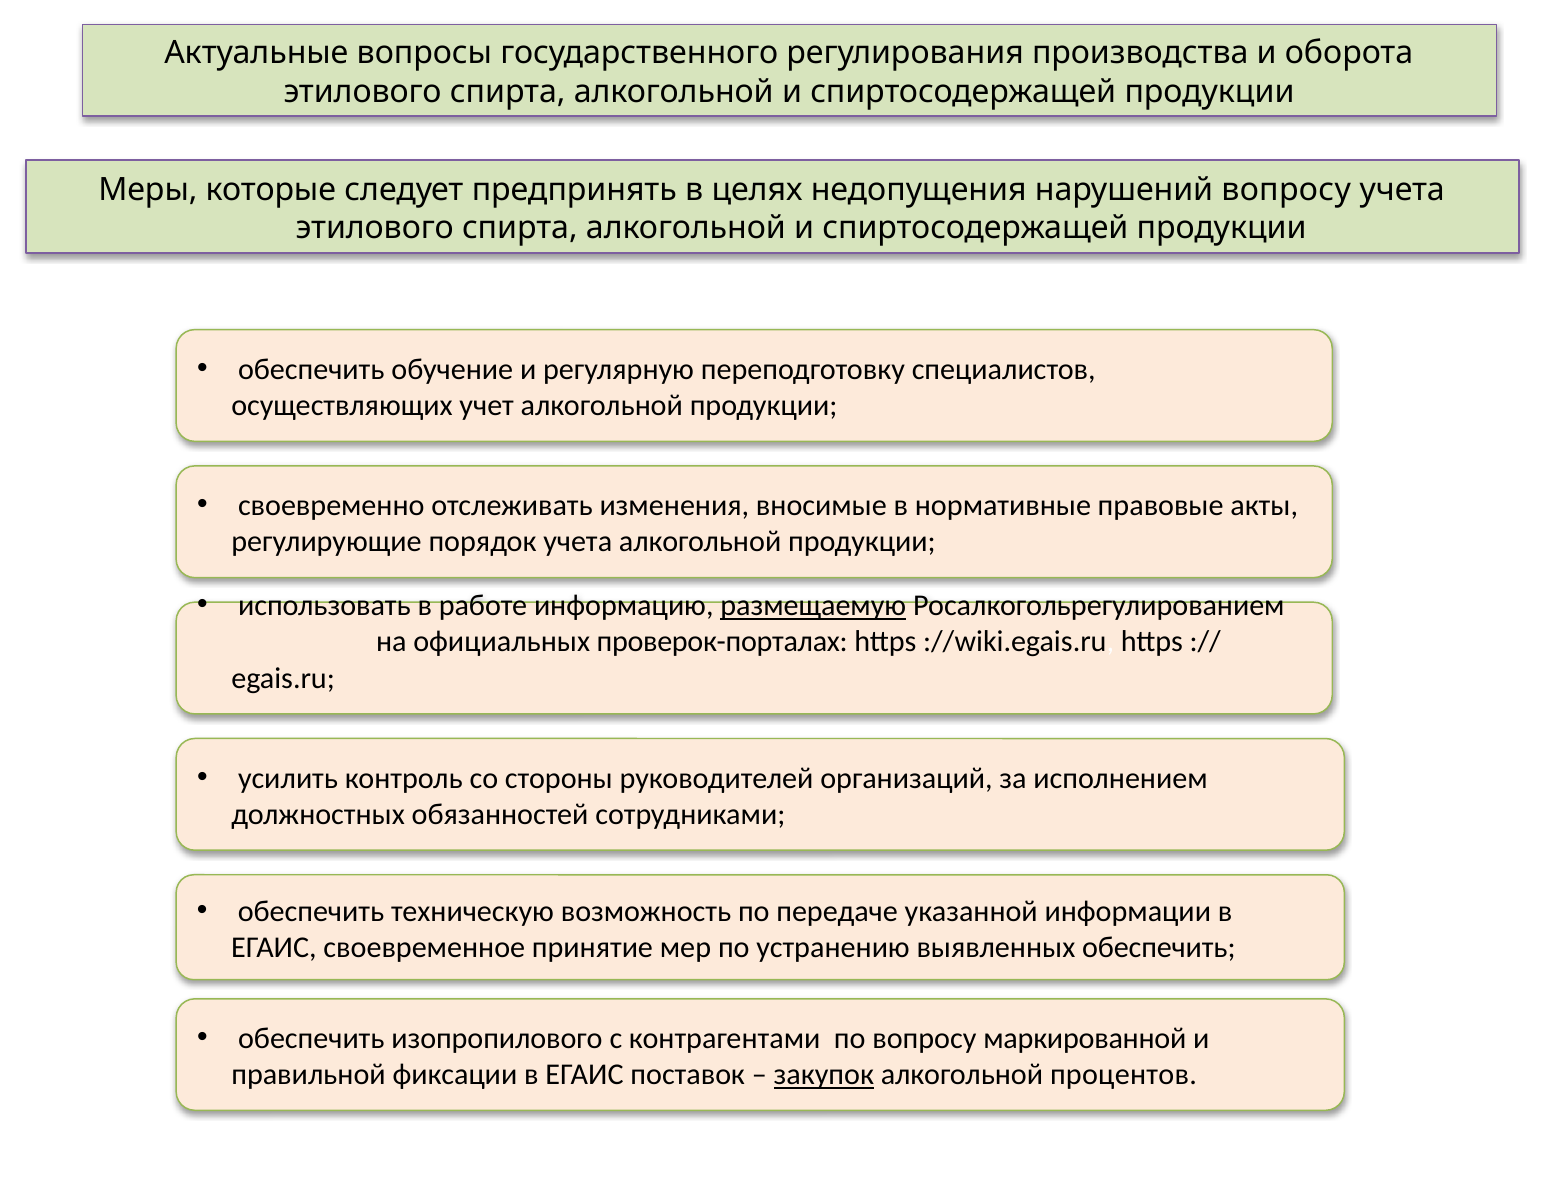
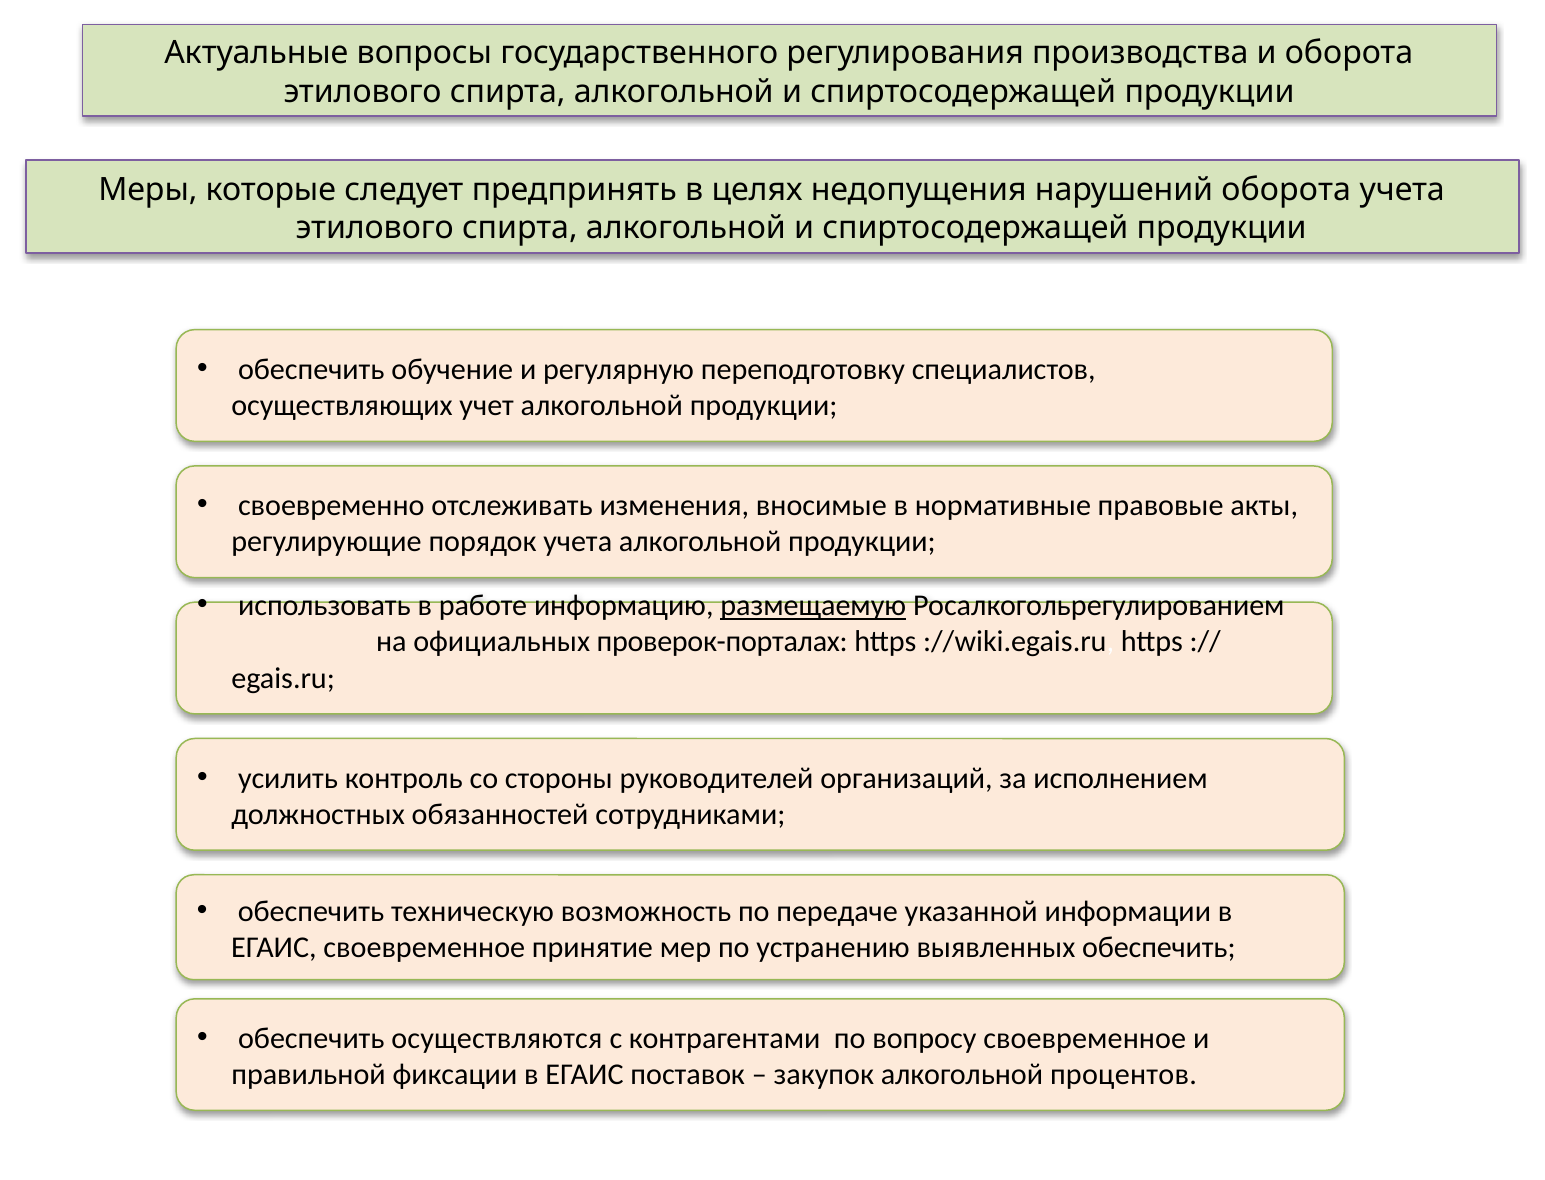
нарушений вопросу: вопросу -> оборота (1286, 190)
изопропилового: изопропилового -> осуществляются (497, 1039)
вопросу маркированной: маркированной -> своевременное (1085, 1039)
закупок underline: present -> none (824, 1075)
